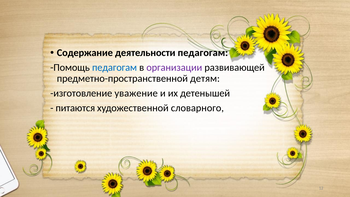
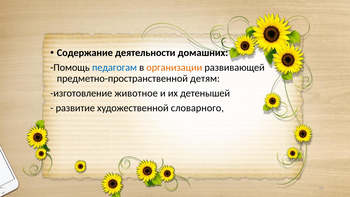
деятельности педагогам: педагогам -> домашних (203, 53)
организации colour: purple -> orange (174, 67)
уважение: уважение -> животное (136, 93)
питаются: питаются -> развитие (75, 108)
